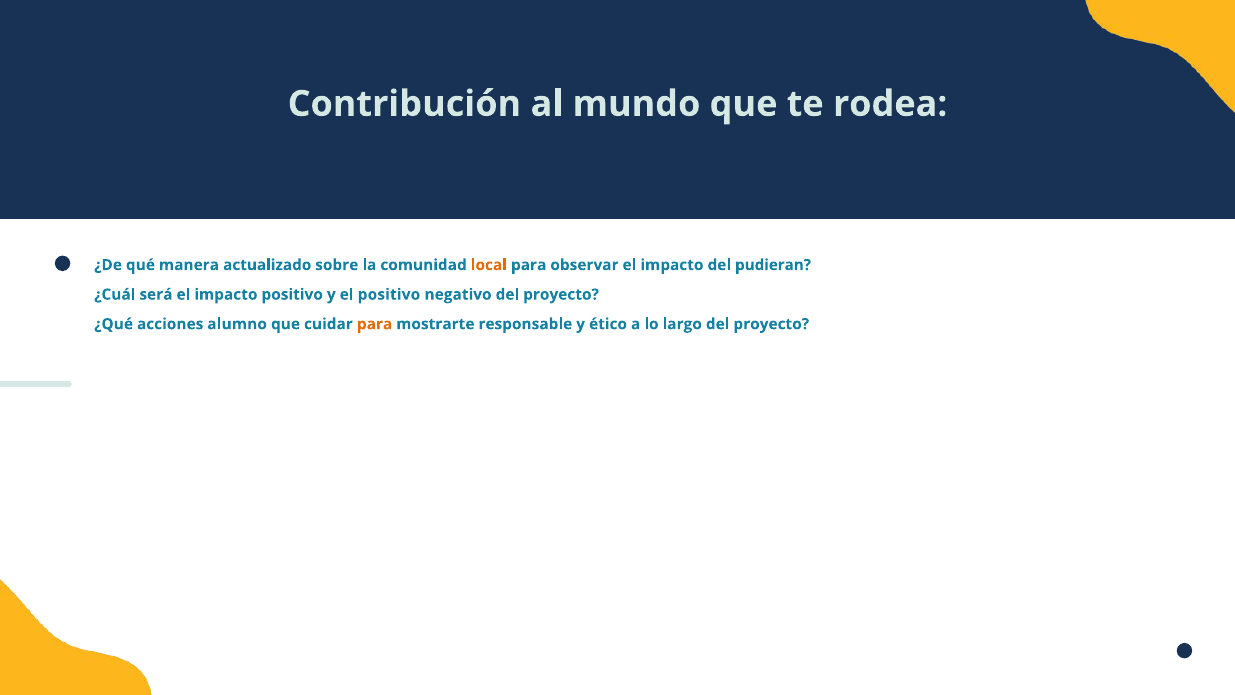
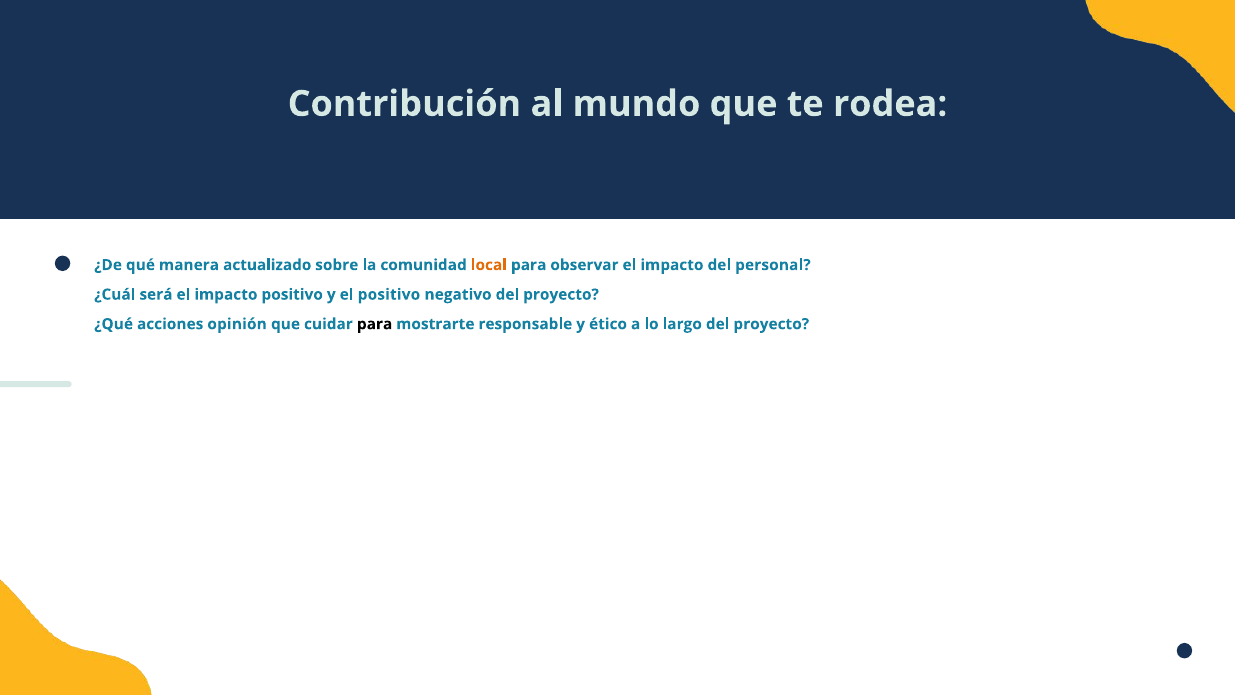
pudieran: pudieran -> personal (773, 265)
alumno: alumno -> opinión (237, 324)
para colour: orange -> black (375, 324)
